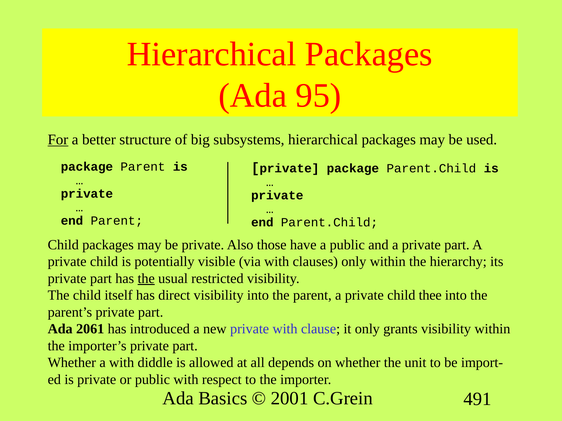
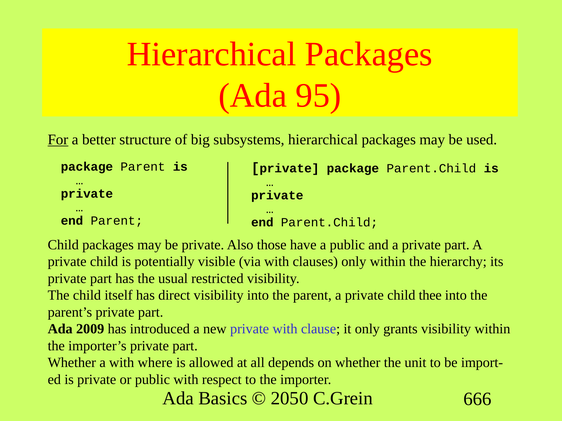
the underline: present -> none (146, 279)
2061: 2061 -> 2009 (90, 329)
diddle: diddle -> where (155, 363)
2001: 2001 -> 2050 (290, 399)
491: 491 -> 666 (478, 399)
